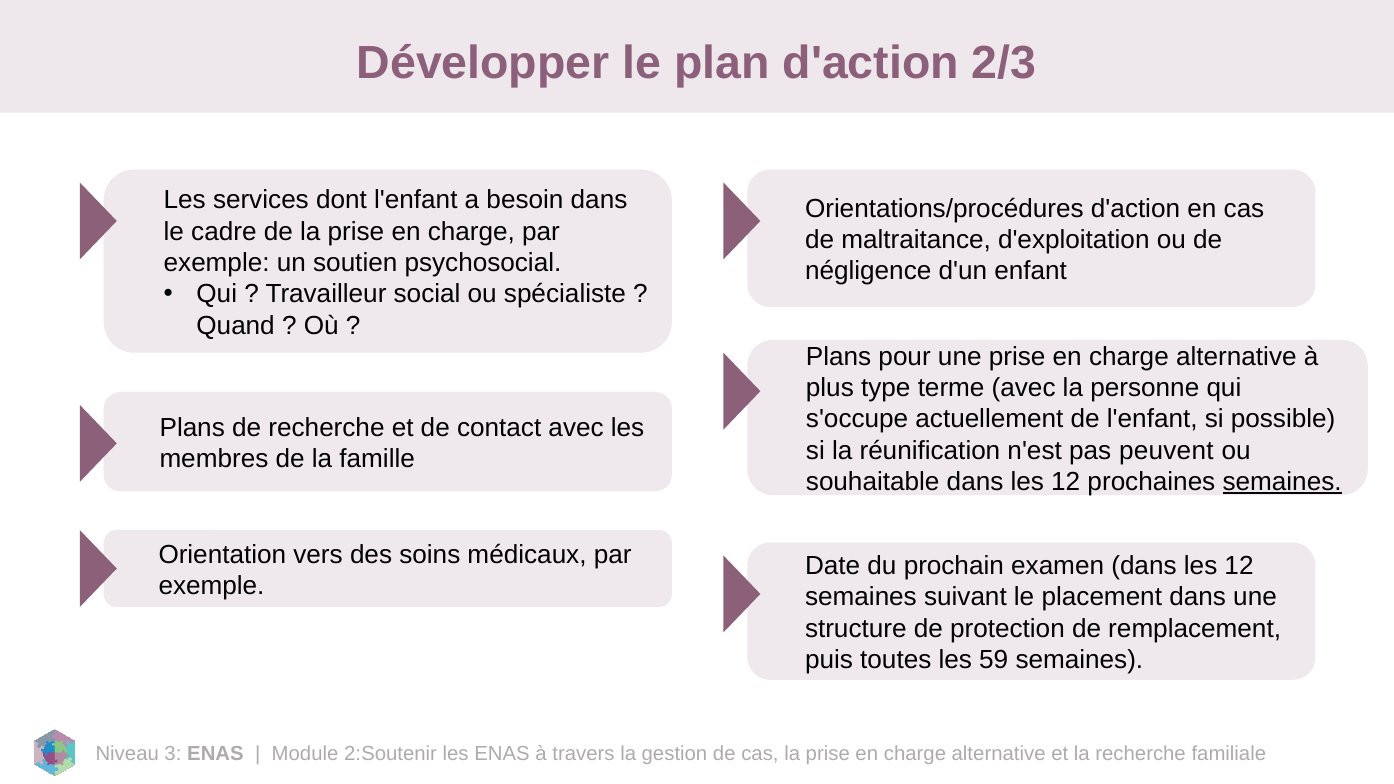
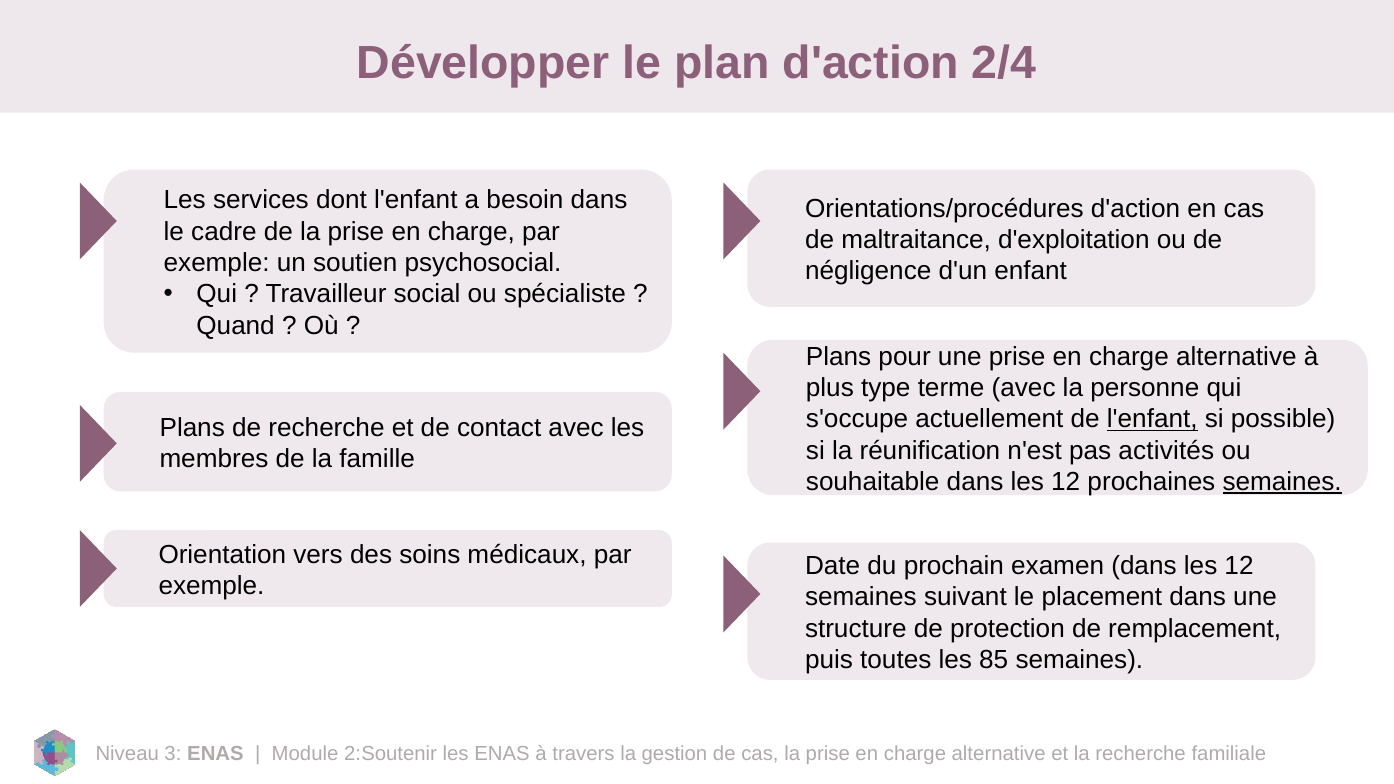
2/3: 2/3 -> 2/4 (1004, 63)
l'enfant underline: none -> present (1152, 419)
peuvent: peuvent -> activités (1166, 451)
59: 59 -> 85 (994, 660)
